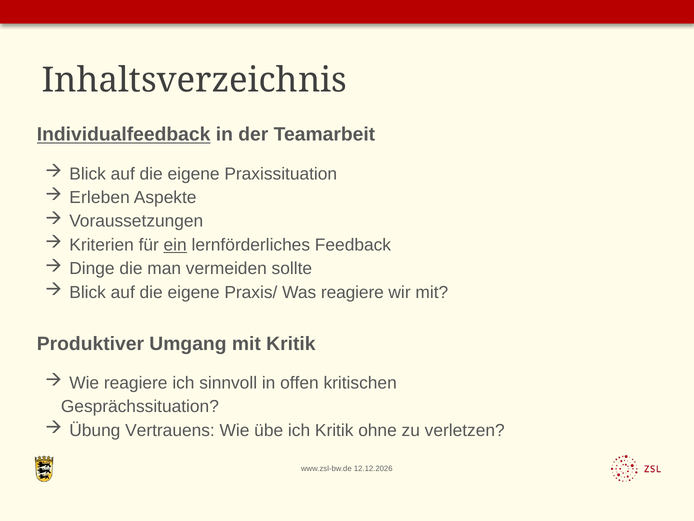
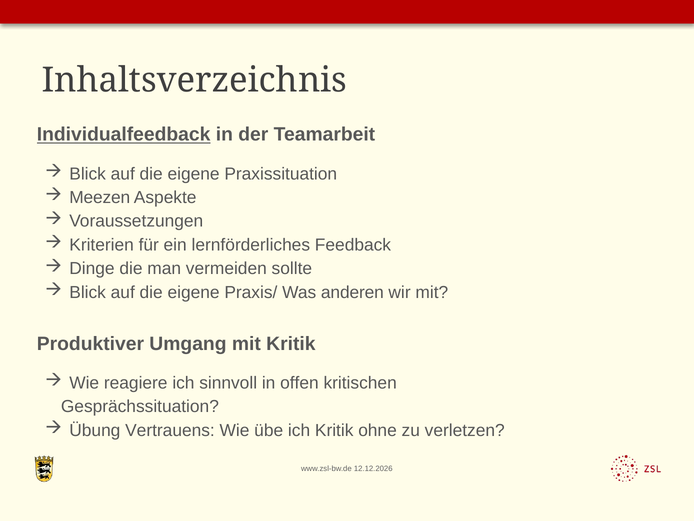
Erleben: Erleben -> Meezen (100, 197)
ein underline: present -> none (175, 245)
Was reagiere: reagiere -> anderen (352, 292)
